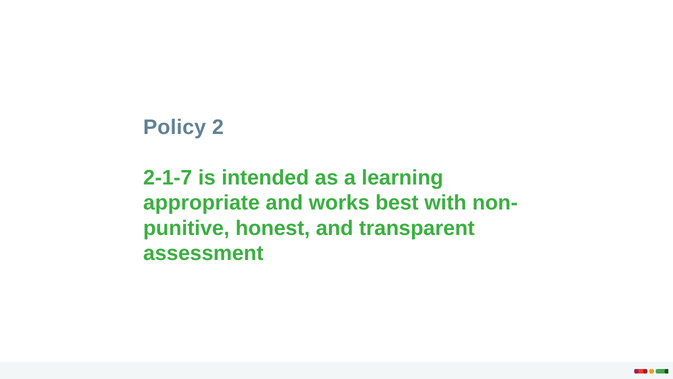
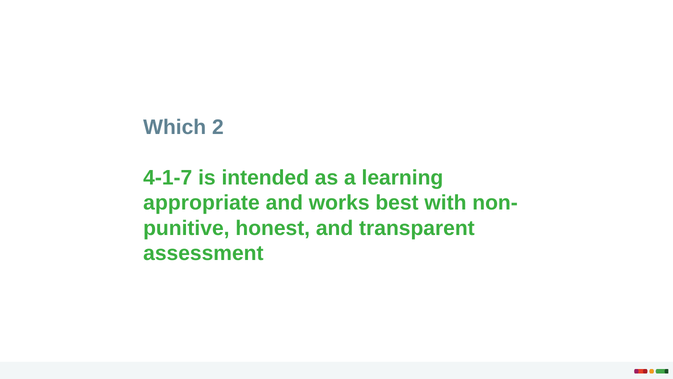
Policy: Policy -> Which (175, 127)
2-1-7: 2-1-7 -> 4-1-7 (168, 177)
